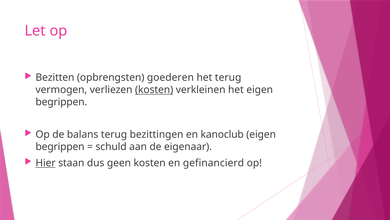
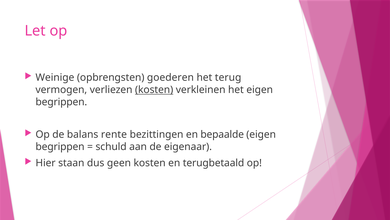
Bezitten: Bezitten -> Weinige (55, 77)
balans terug: terug -> rente (114, 134)
kanoclub: kanoclub -> bepaalde (222, 134)
Hier underline: present -> none (46, 163)
gefinancierd: gefinancierd -> terugbetaald (214, 163)
